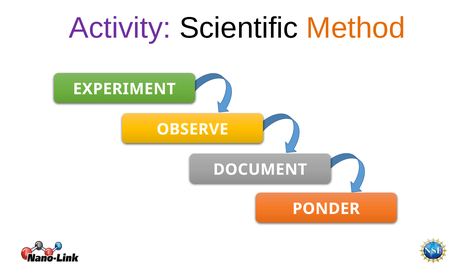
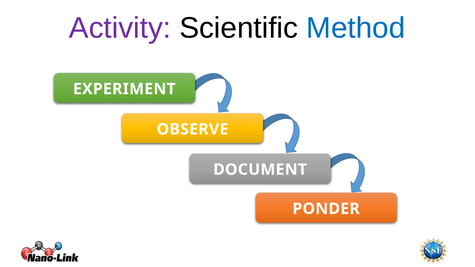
Method colour: orange -> blue (356, 28)
